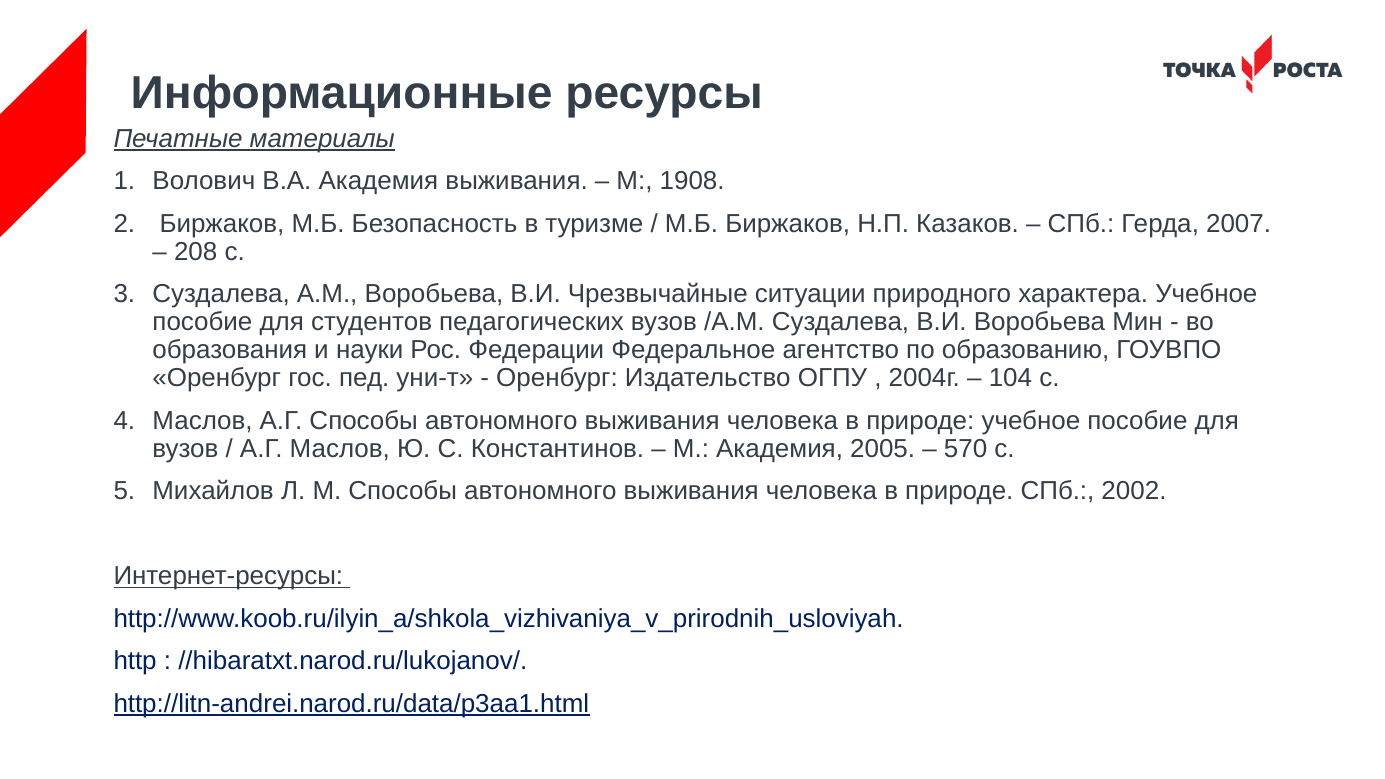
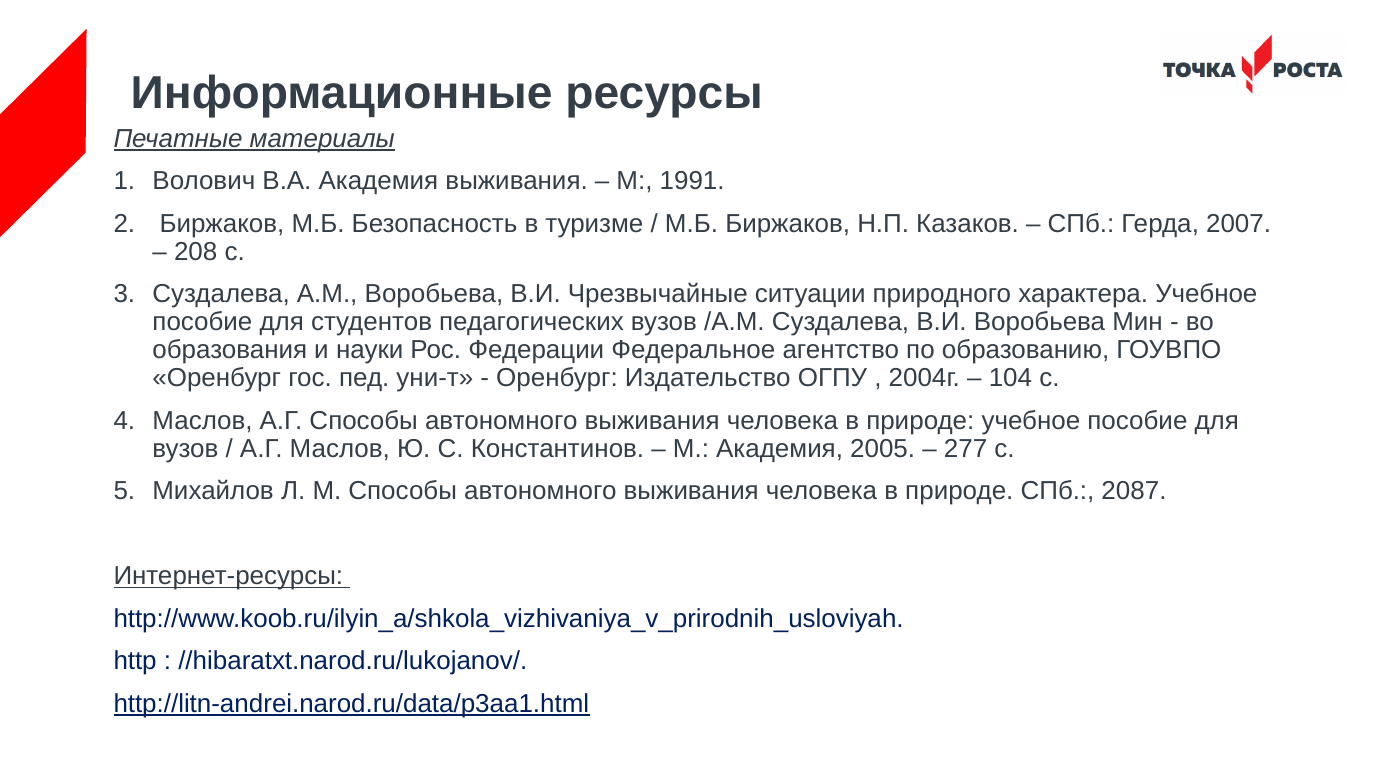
1908: 1908 -> 1991 (692, 181)
570: 570 -> 277 (966, 449)
2002: 2002 -> 2087 (1134, 491)
